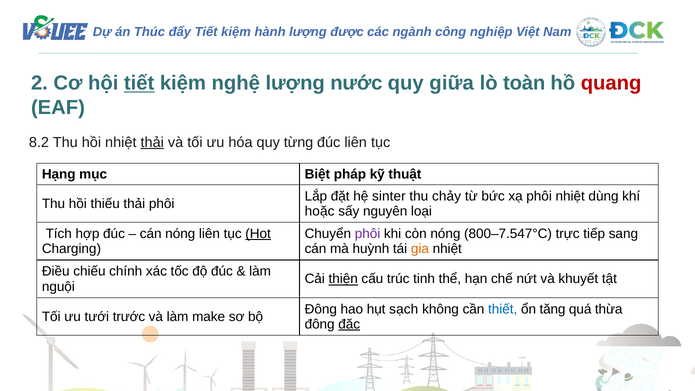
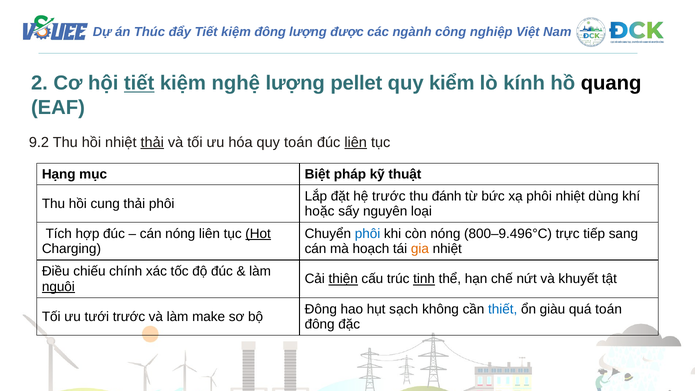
kiệm hành: hành -> đông (270, 32)
nước: nước -> pellet (356, 83)
giữa: giữa -> kiểm (452, 83)
toàn: toàn -> kính (524, 83)
quang colour: red -> black (611, 83)
8.2: 8.2 -> 9.2 (39, 142)
quy từng: từng -> toán (298, 142)
liên underline: none -> present (356, 142)
hệ sinter: sinter -> trước (389, 196)
chảy: chảy -> đánh (447, 196)
thiếu: thiếu -> cung (105, 204)
phôi colour: purple -> blue (368, 234)
800–7.547°C: 800–7.547°C -> 800–9.496°C (508, 234)
huỳnh: huỳnh -> hoạch (371, 249)
tinh underline: none -> present (424, 279)
nguội underline: none -> present (58, 286)
tăng: tăng -> giàu (552, 309)
quá thừa: thừa -> toán (609, 309)
đặc underline: present -> none (349, 324)
